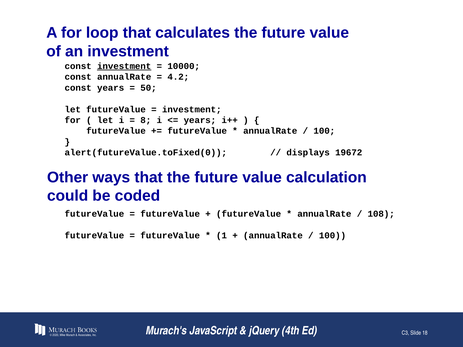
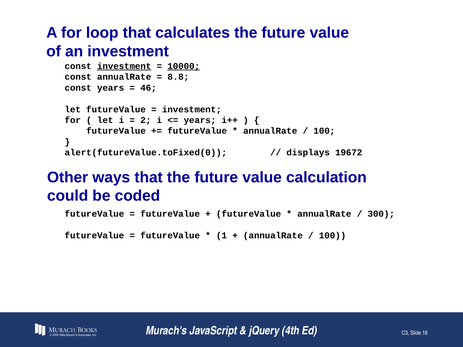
10000 underline: none -> present (184, 66)
4.2: 4.2 -> 8.8 (178, 77)
50: 50 -> 46 (148, 88)
8: 8 -> 2 (146, 120)
108: 108 -> 300 (381, 214)
